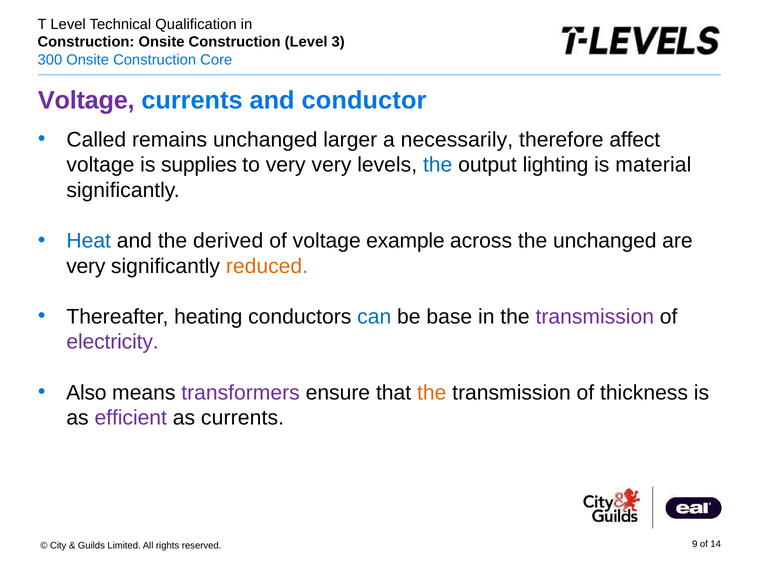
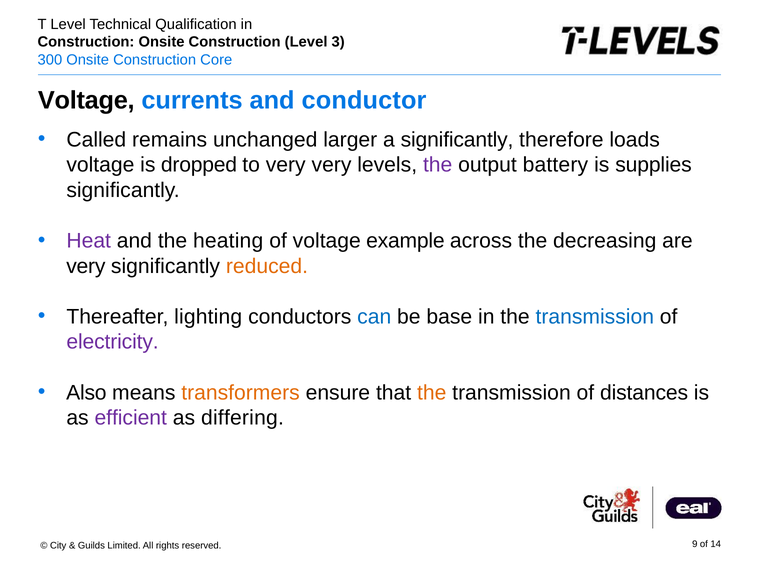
Voltage colour: purple -> black (86, 101)
a necessarily: necessarily -> significantly (457, 140)
affect: affect -> loads (635, 140)
supplies: supplies -> dropped (199, 165)
the colour: blue -> purple (438, 165)
lighting: lighting -> battery (555, 165)
material: material -> supplies (654, 165)
Heat colour: blue -> purple (89, 241)
derived: derived -> heating (228, 241)
the unchanged: unchanged -> decreasing (605, 241)
heating: heating -> lighting (208, 317)
transmission colour: purple -> blue (595, 317)
transformers colour: purple -> orange (241, 393)
thickness: thickness -> distances (644, 393)
as currents: currents -> differing (242, 418)
